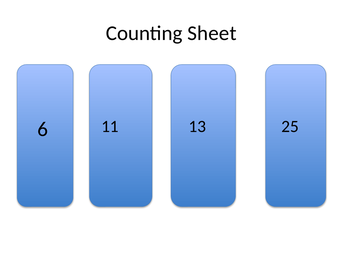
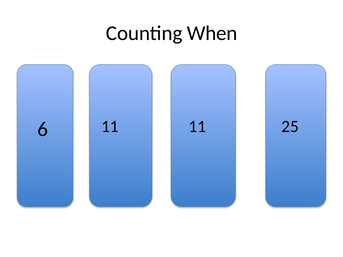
Sheet: Sheet -> When (212, 33)
11 13: 13 -> 11 (197, 127)
